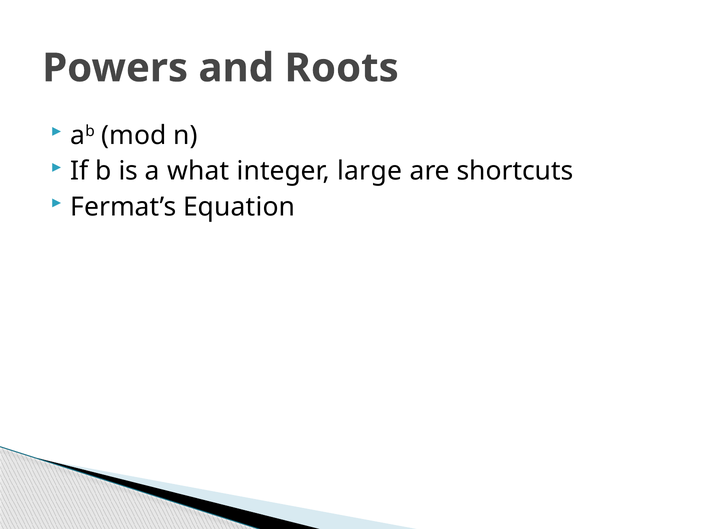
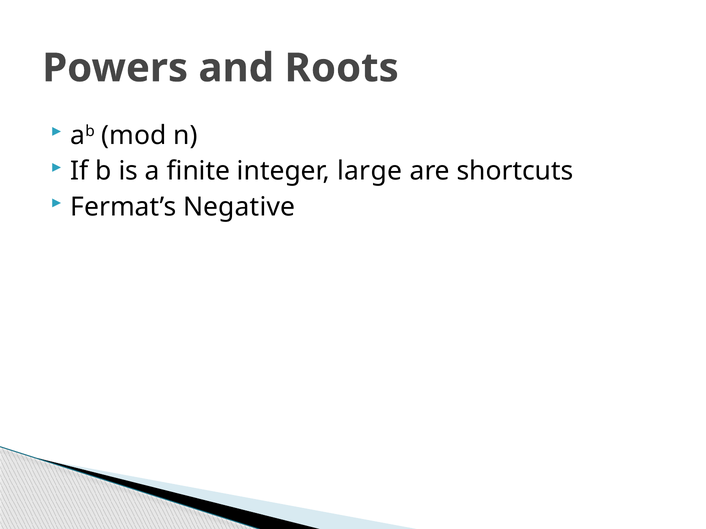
what: what -> finite (198, 171)
Equation: Equation -> Negative (239, 207)
